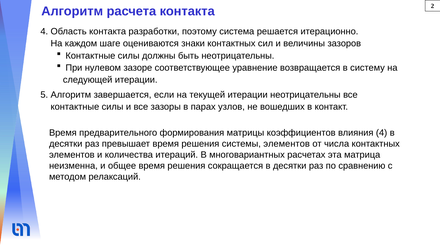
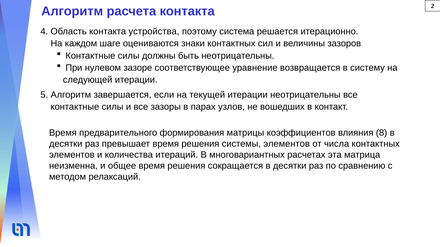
разработки: разработки -> устройства (154, 32)
влияния 4: 4 -> 8 (382, 133)
